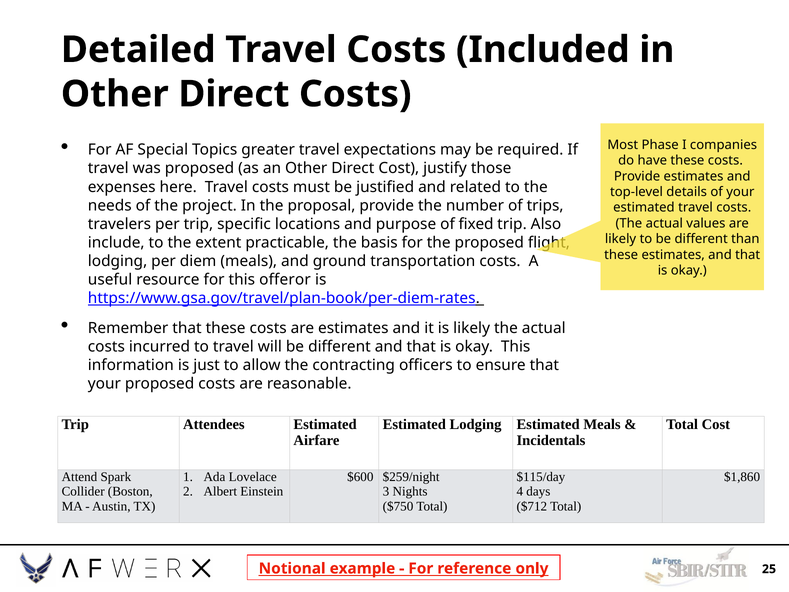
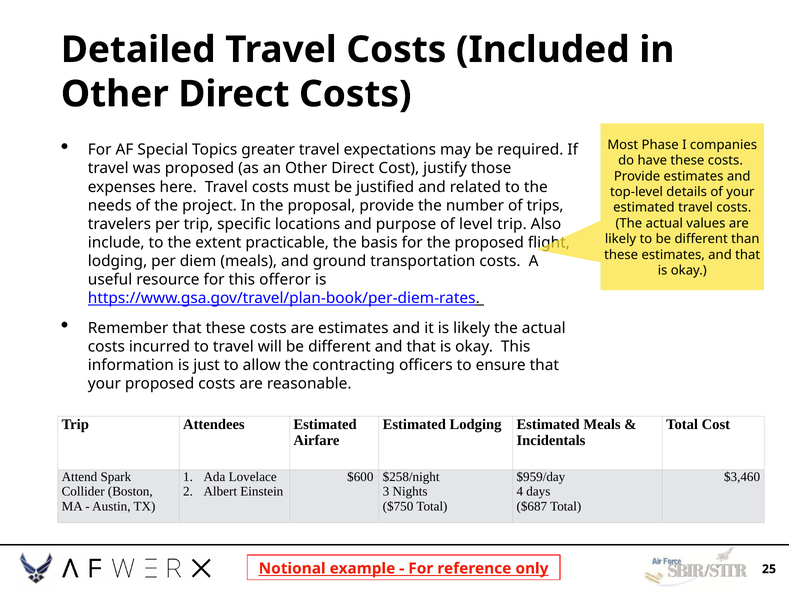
fixed: fixed -> level (476, 224)
$259/night: $259/night -> $258/night (411, 477)
$115/day: $115/day -> $959/day (541, 477)
$1,860: $1,860 -> $3,460 (742, 477)
$712: $712 -> $687 (532, 506)
